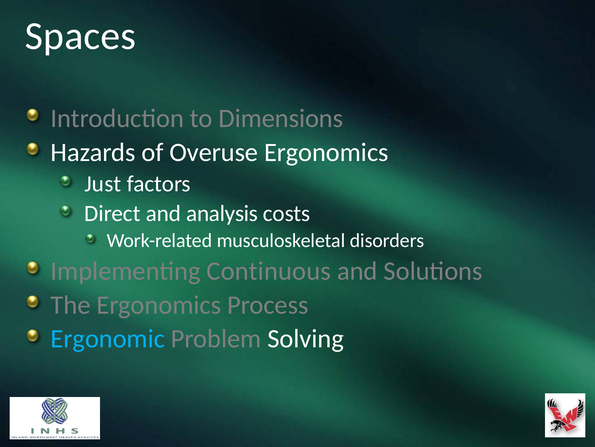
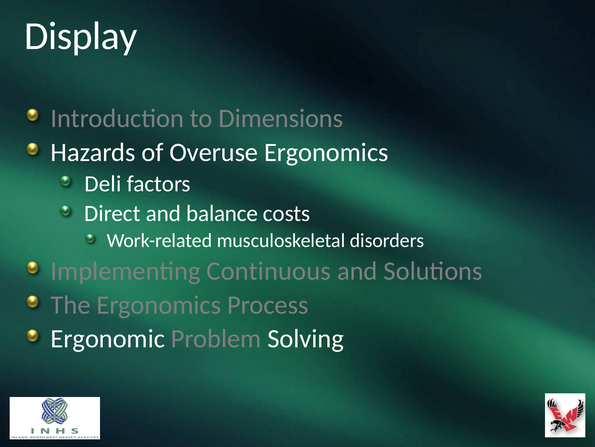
Spaces: Spaces -> Display (81, 36)
Just: Just -> Deli (103, 184)
analysis: analysis -> balance (222, 213)
Ergonomic colour: light blue -> white (108, 338)
